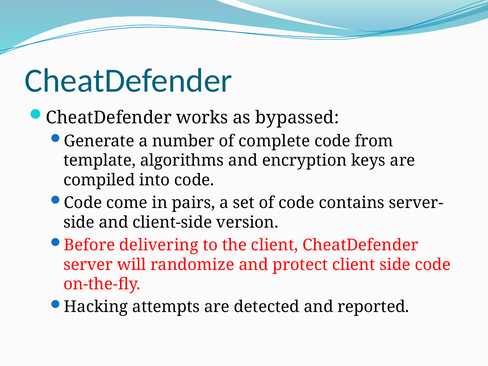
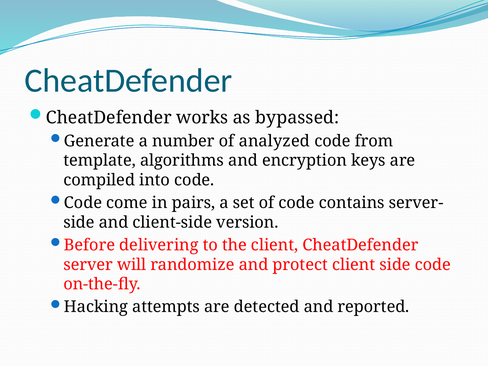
complete: complete -> analyzed (274, 141)
